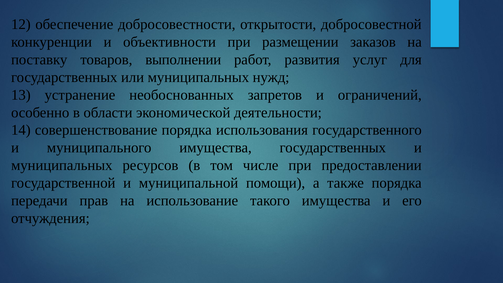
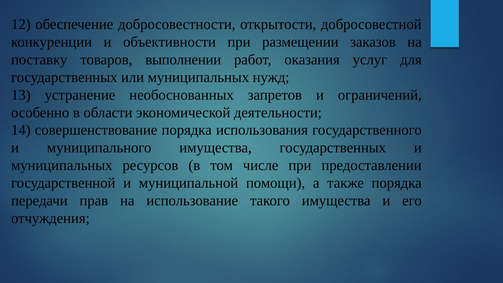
развития: развития -> оказания (312, 60)
